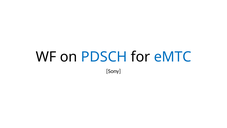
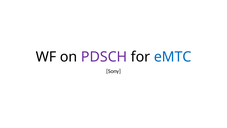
PDSCH colour: blue -> purple (104, 57)
